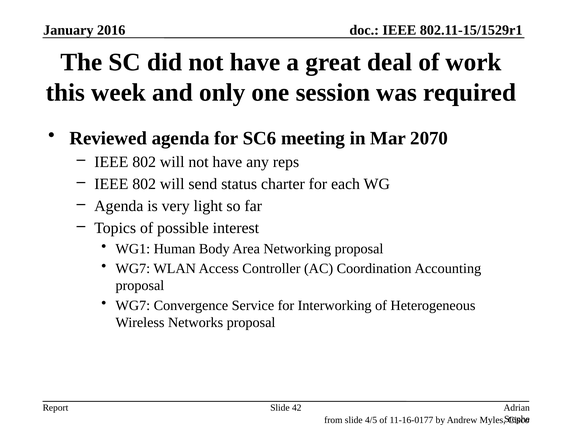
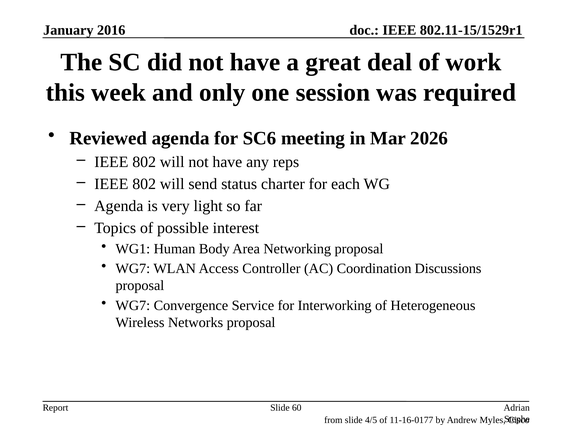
2070: 2070 -> 2026 (429, 138)
Accounting: Accounting -> Discussions (448, 269)
42: 42 -> 60 (297, 408)
